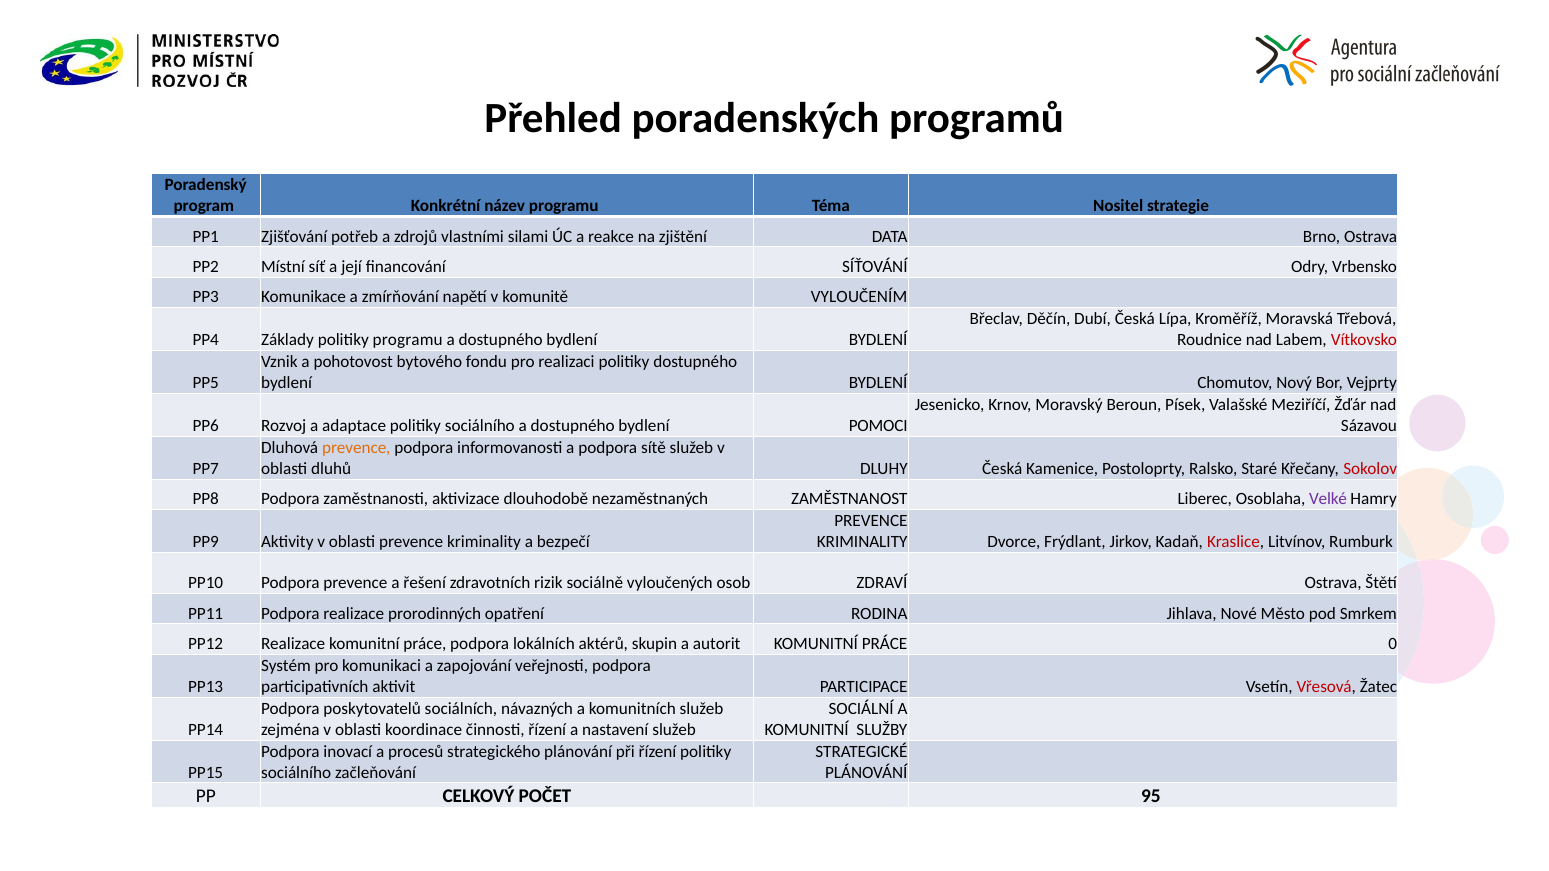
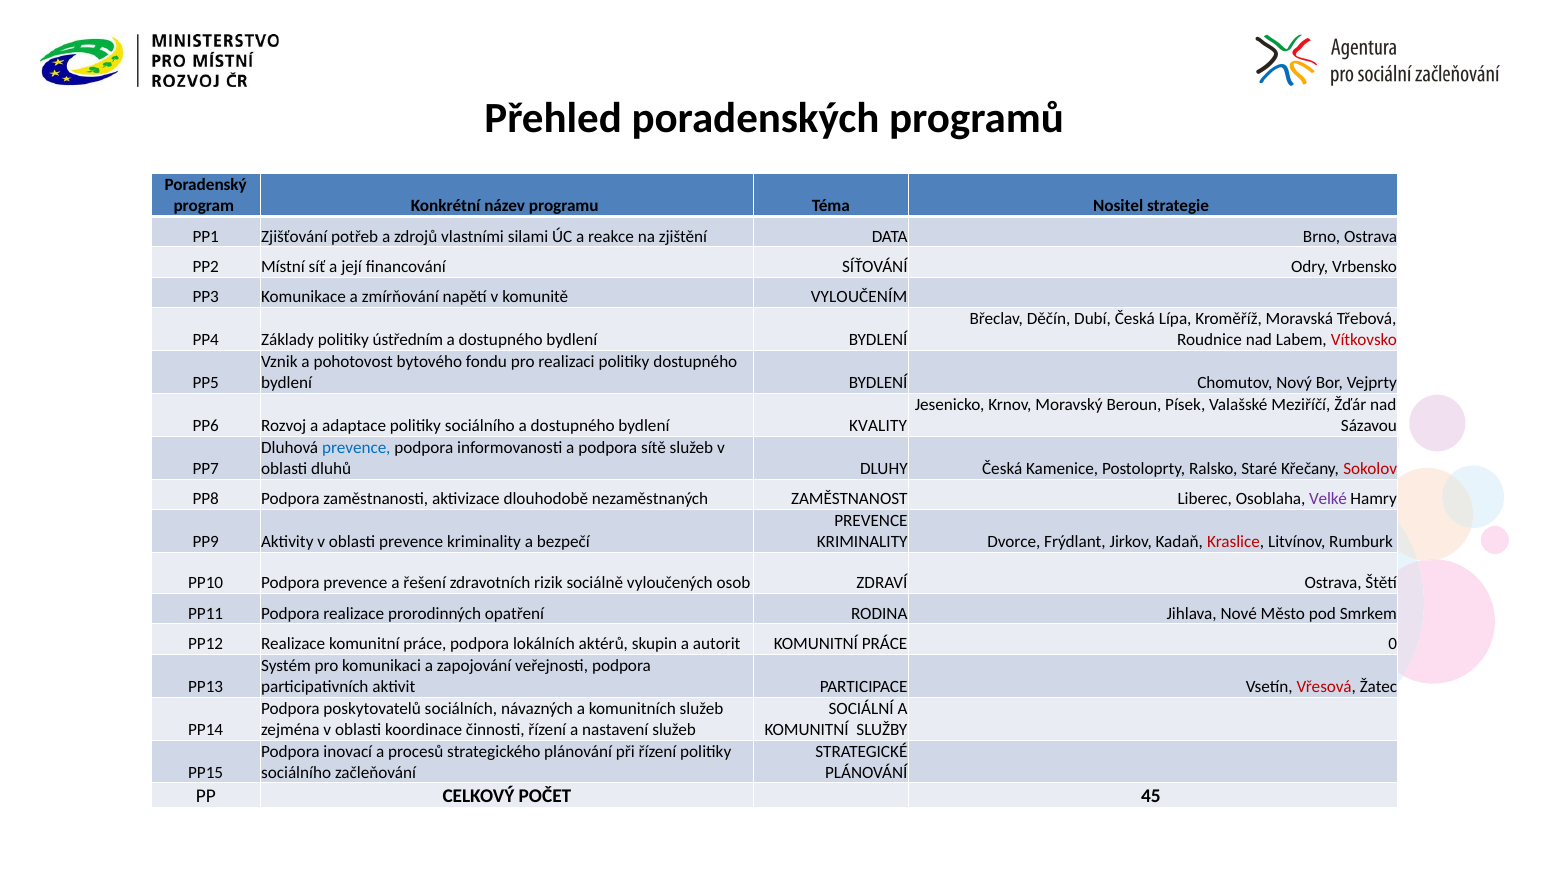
politiky programu: programu -> ústředním (408, 340)
POMOCI: POMOCI -> KVALITY (878, 426)
prevence colour: orange -> blue (356, 448)
95: 95 -> 45 (1151, 796)
